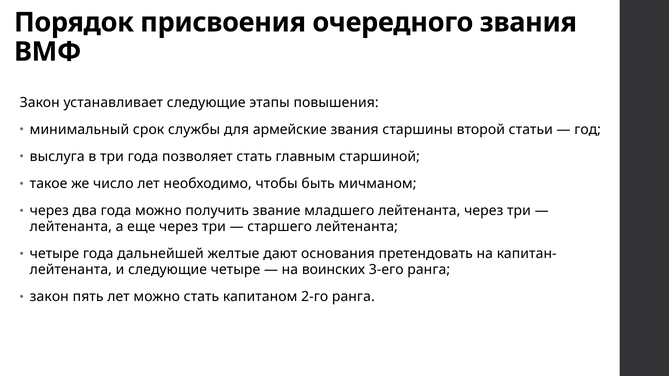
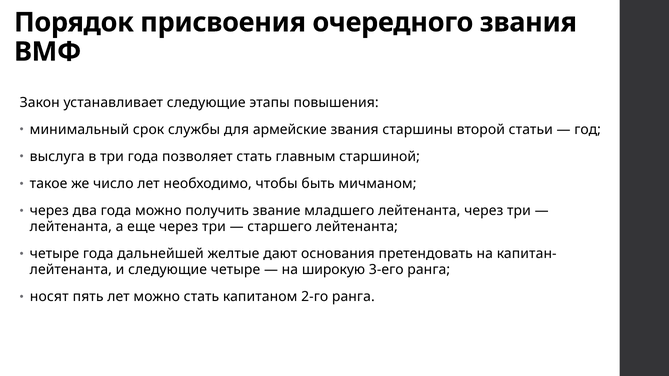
воинских: воинских -> широкую (334, 270)
закон: закон -> носят (49, 297)
